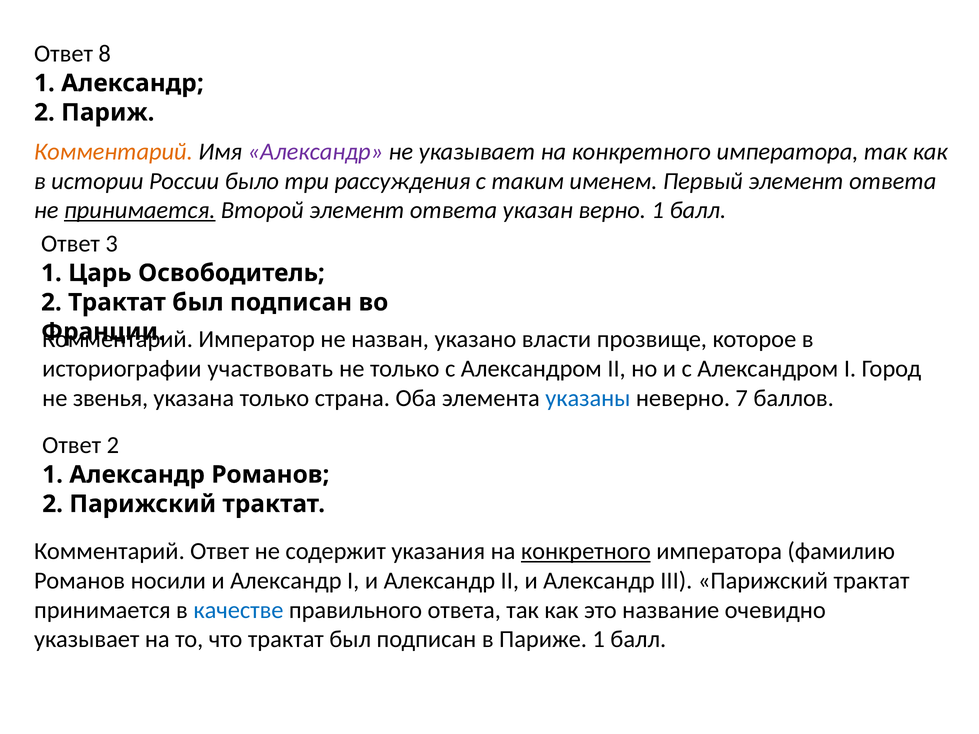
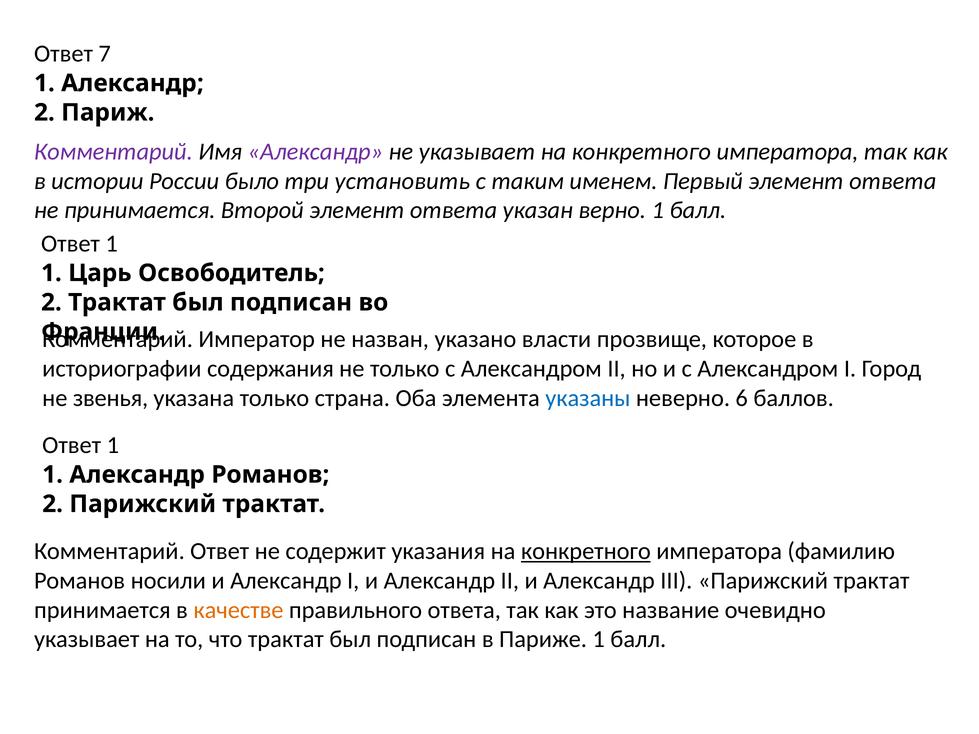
8: 8 -> 7 (105, 54)
Комментарий colour: orange -> purple (113, 152)
рассуждения: рассуждения -> установить (402, 181)
принимается underline: present -> none (140, 210)
3: 3 -> 1 (112, 244)
участвовать: участвовать -> содержания (270, 369)
7: 7 -> 6 (742, 398)
2: 2 -> 1 (113, 445)
качестве colour: blue -> orange (238, 610)
